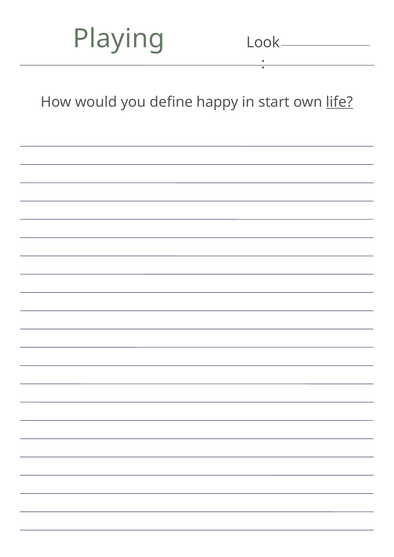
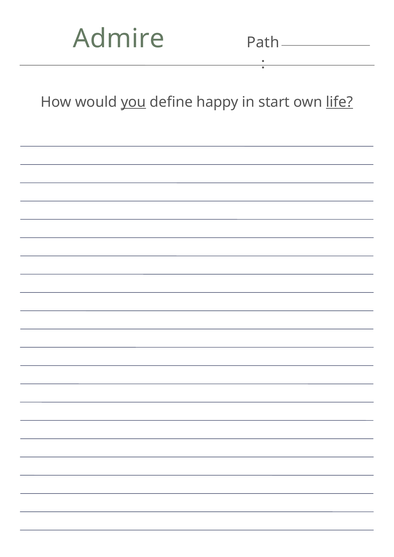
Playing: Playing -> Admire (119, 39)
Look: Look -> Path (263, 43)
you underline: none -> present (133, 102)
